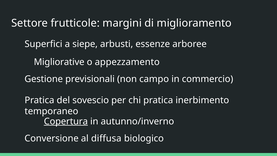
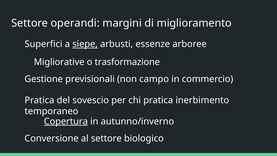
frutticole: frutticole -> operandi (75, 23)
siepe underline: none -> present (85, 44)
appezzamento: appezzamento -> trasformazione (127, 62)
al diffusa: diffusa -> settore (106, 138)
